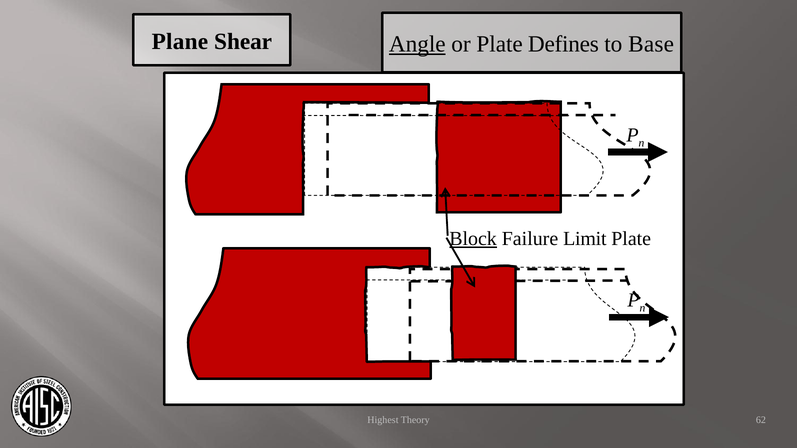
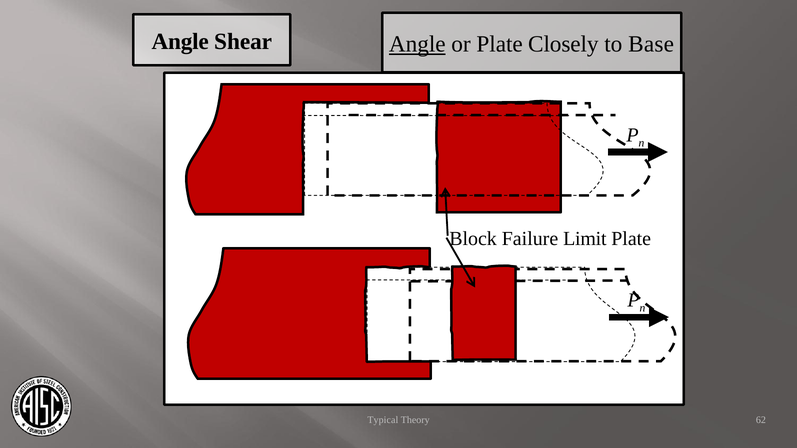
Plane: Plane -> Angle (180, 41)
Defines: Defines -> Closely (563, 44)
Block underline: present -> none (473, 239)
Highest: Highest -> Typical (383, 420)
